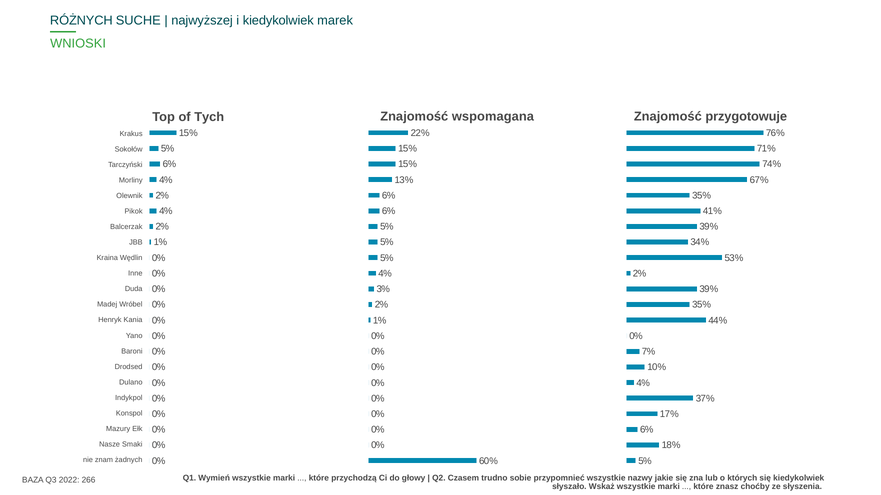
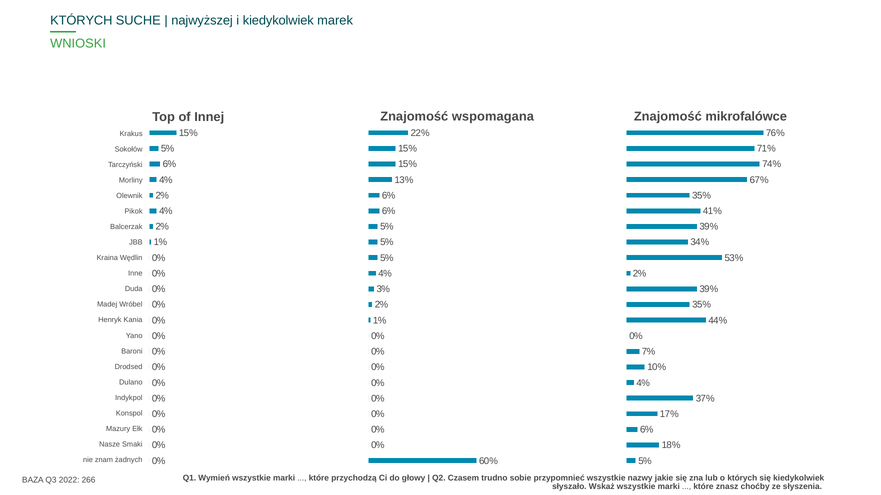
RÓŻNYCH: RÓŻNYCH -> KTÓRYCH (81, 20)
Tych: Tych -> Innej (209, 117)
przygotowuje: przygotowuje -> mikrofalówce (746, 117)
